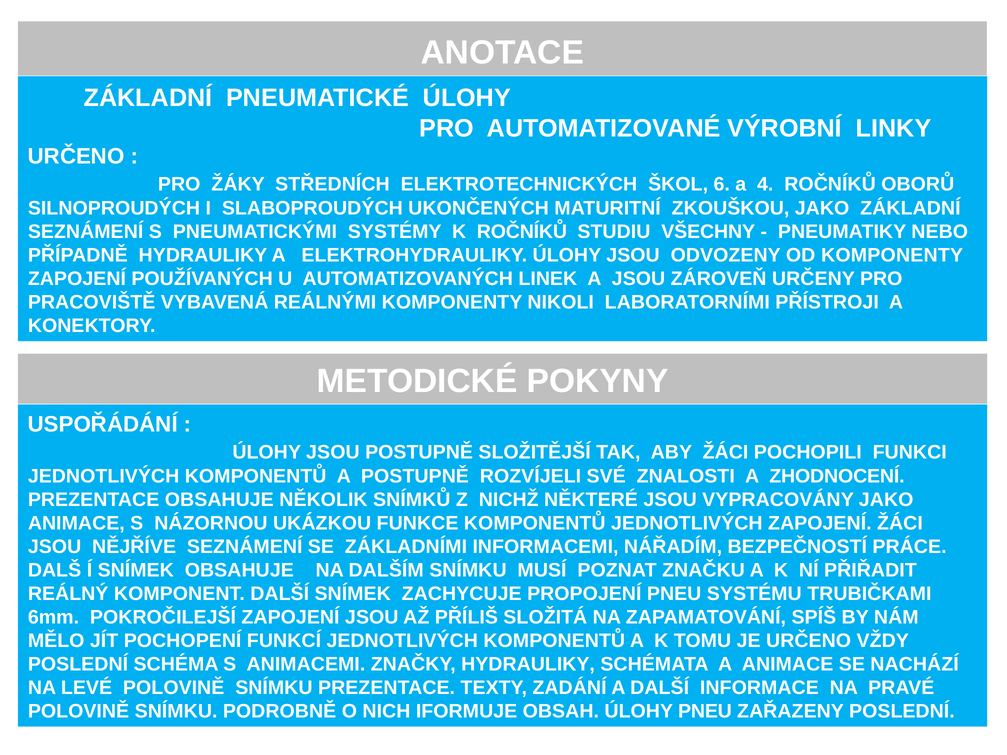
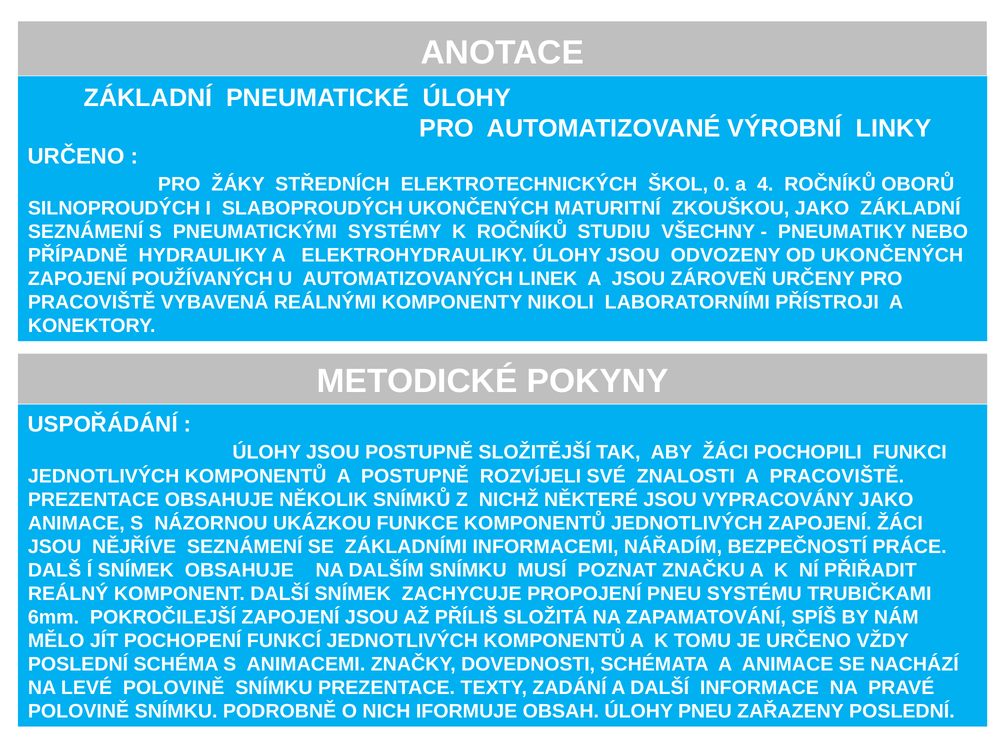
6: 6 -> 0 (722, 184)
OD KOMPONENTY: KOMPONENTY -> UKONČENÝCH (892, 255)
A ZHODNOCENÍ: ZHODNOCENÍ -> PRACOVIŠTĚ (837, 476)
ZNAČKY HYDRAULIKY: HYDRAULIKY -> DOVEDNOSTI (528, 664)
